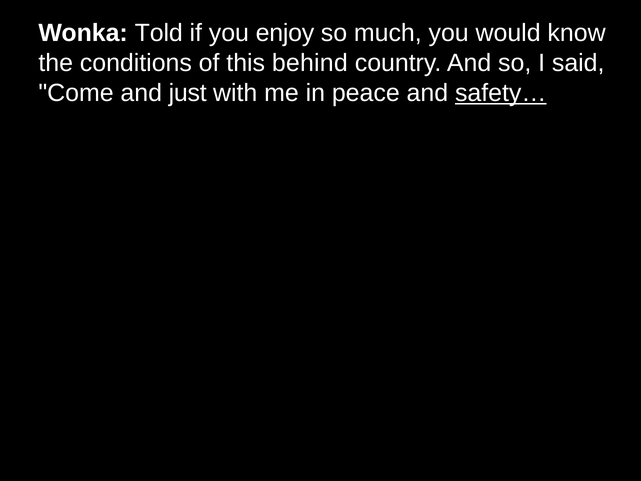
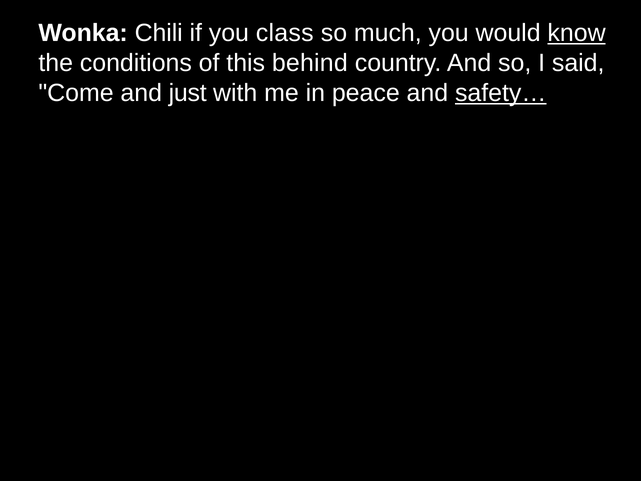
Told: Told -> Chili (159, 33)
enjoy: enjoy -> class (285, 33)
know underline: none -> present (577, 33)
